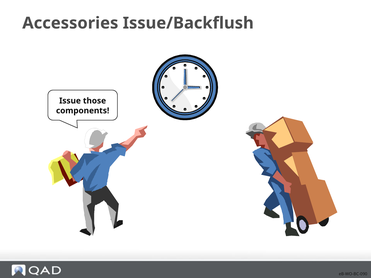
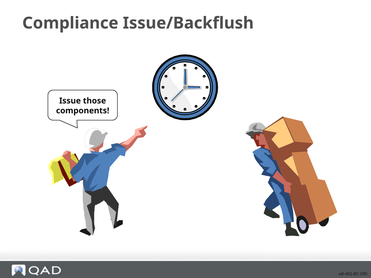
Accessories: Accessories -> Compliance (70, 23)
